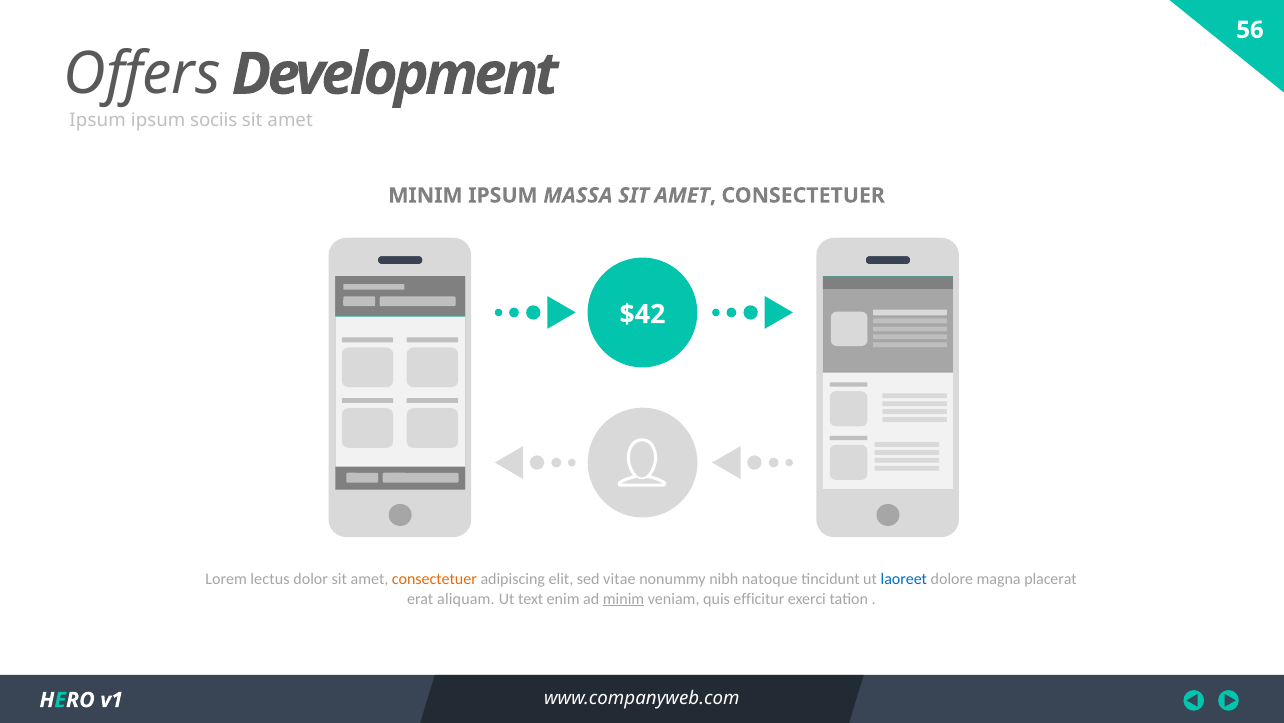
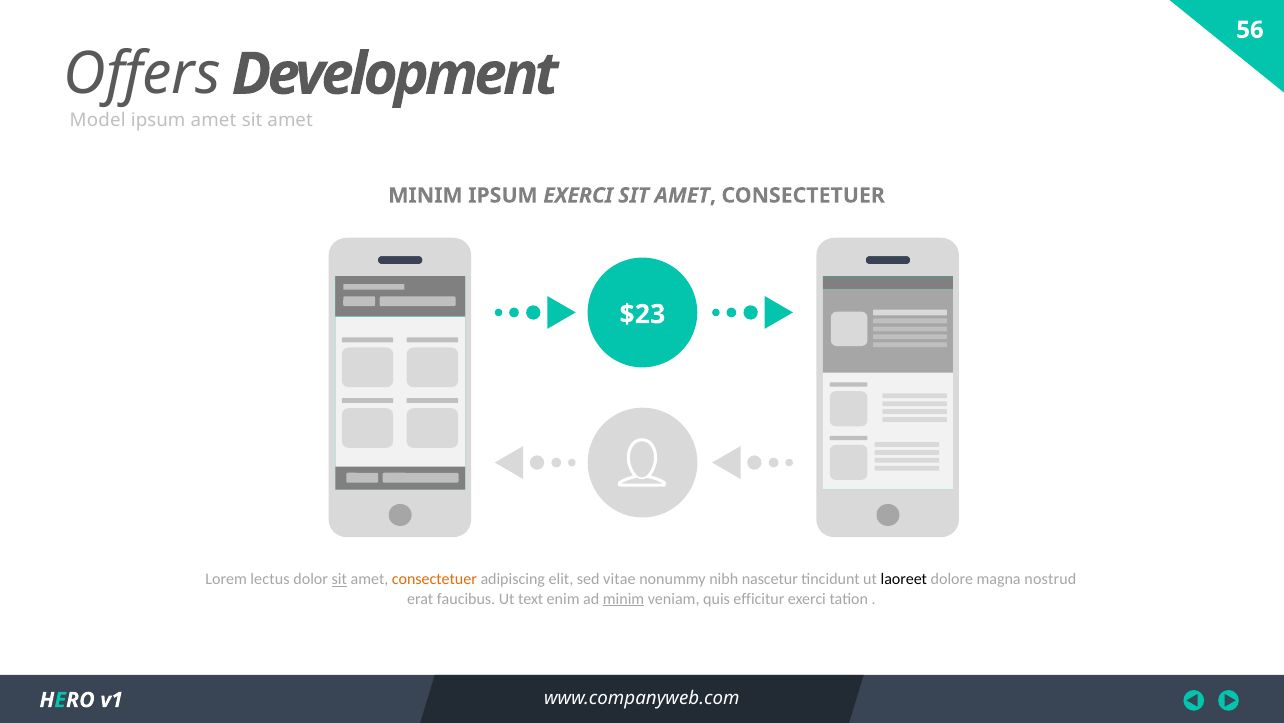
Ipsum: Ipsum -> Model (98, 120)
ipsum sociis: sociis -> amet (214, 120)
IPSUM MASSA: MASSA -> EXERCI (578, 195)
$42: $42 -> $23 (642, 314)
sit underline: none -> present (339, 579)
natoque: natoque -> nascetur (770, 579)
laoreet colour: blue -> black (904, 579)
placerat: placerat -> nostrud (1050, 579)
aliquam: aliquam -> faucibus (466, 598)
